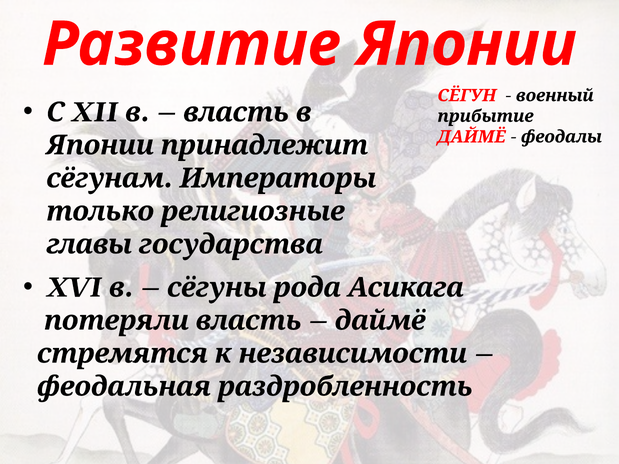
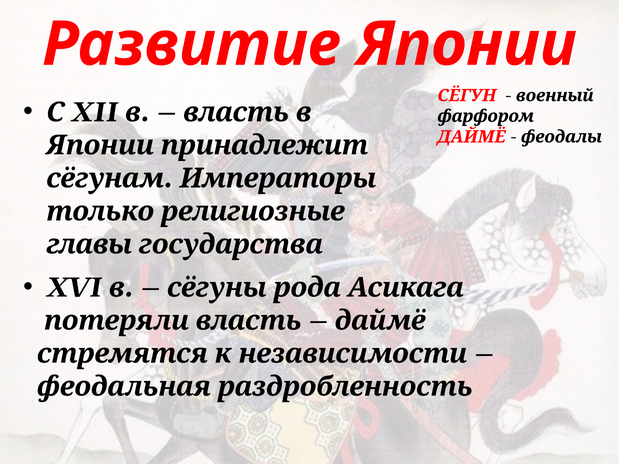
прибытие: прибытие -> фарфором (486, 116)
